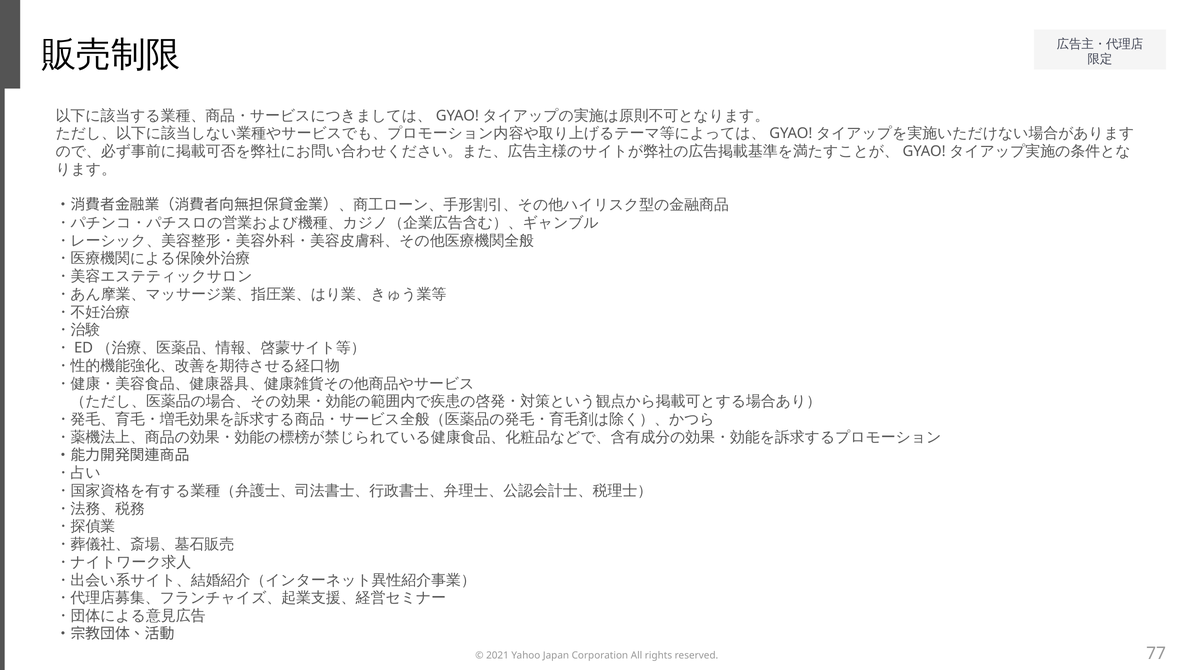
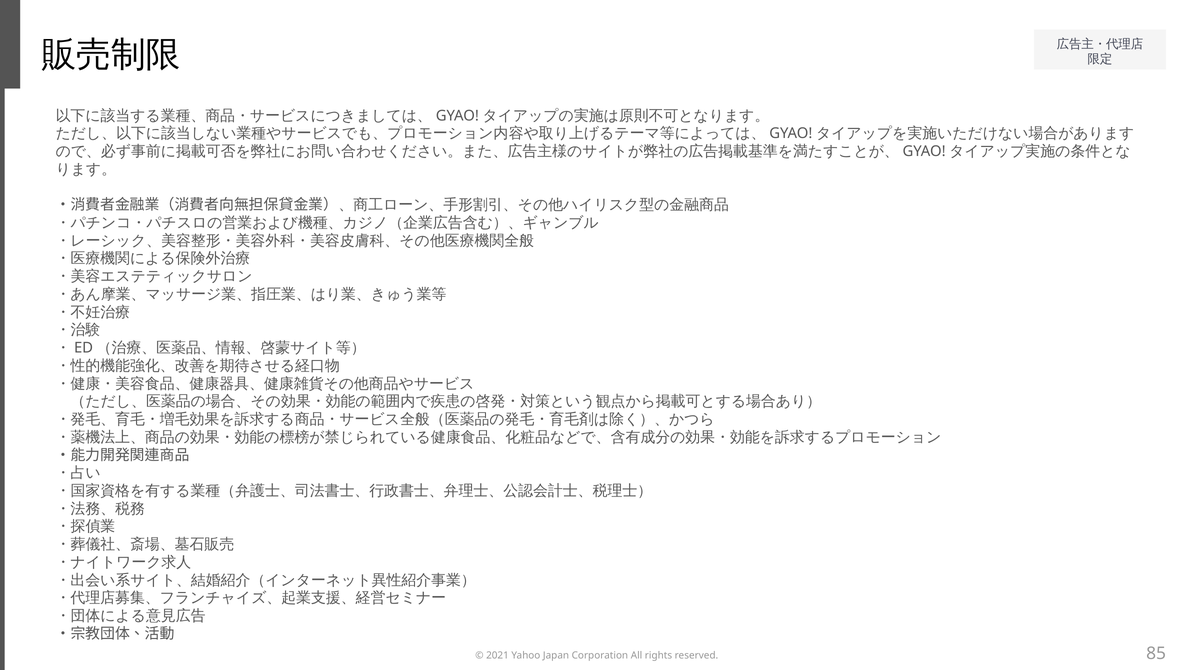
77: 77 -> 85 (1156, 653)
